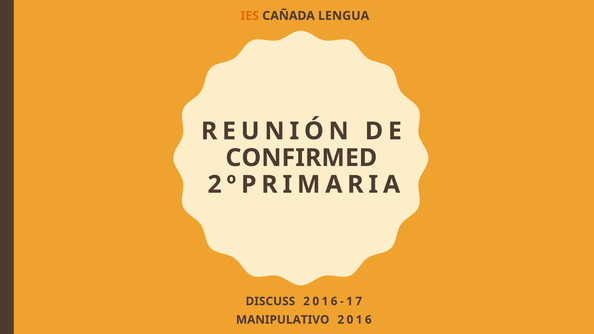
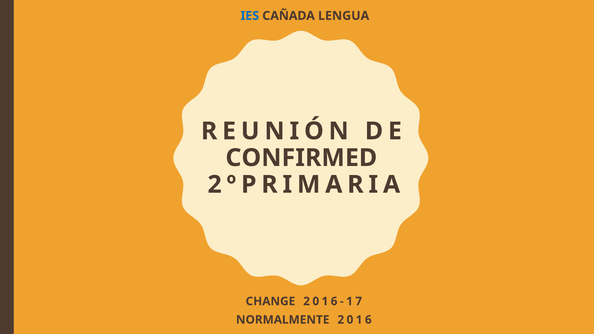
IES colour: orange -> blue (250, 16)
DISCUSS: DISCUSS -> CHANGE (270, 301)
MANIPULATIVO: MANIPULATIVO -> NORMALMENTE (283, 320)
